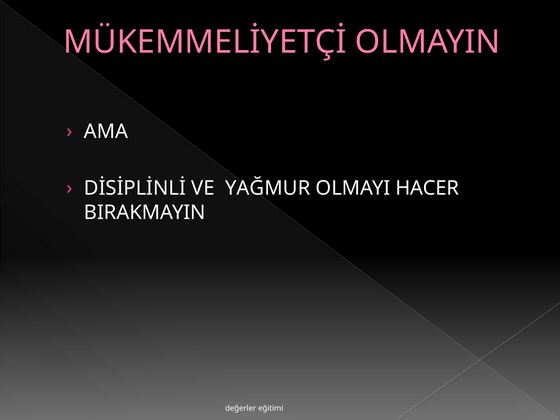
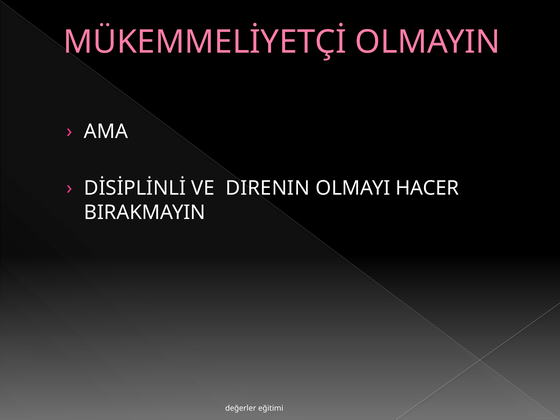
YAĞMUR: YAĞMUR -> DIRENIN (268, 188)
